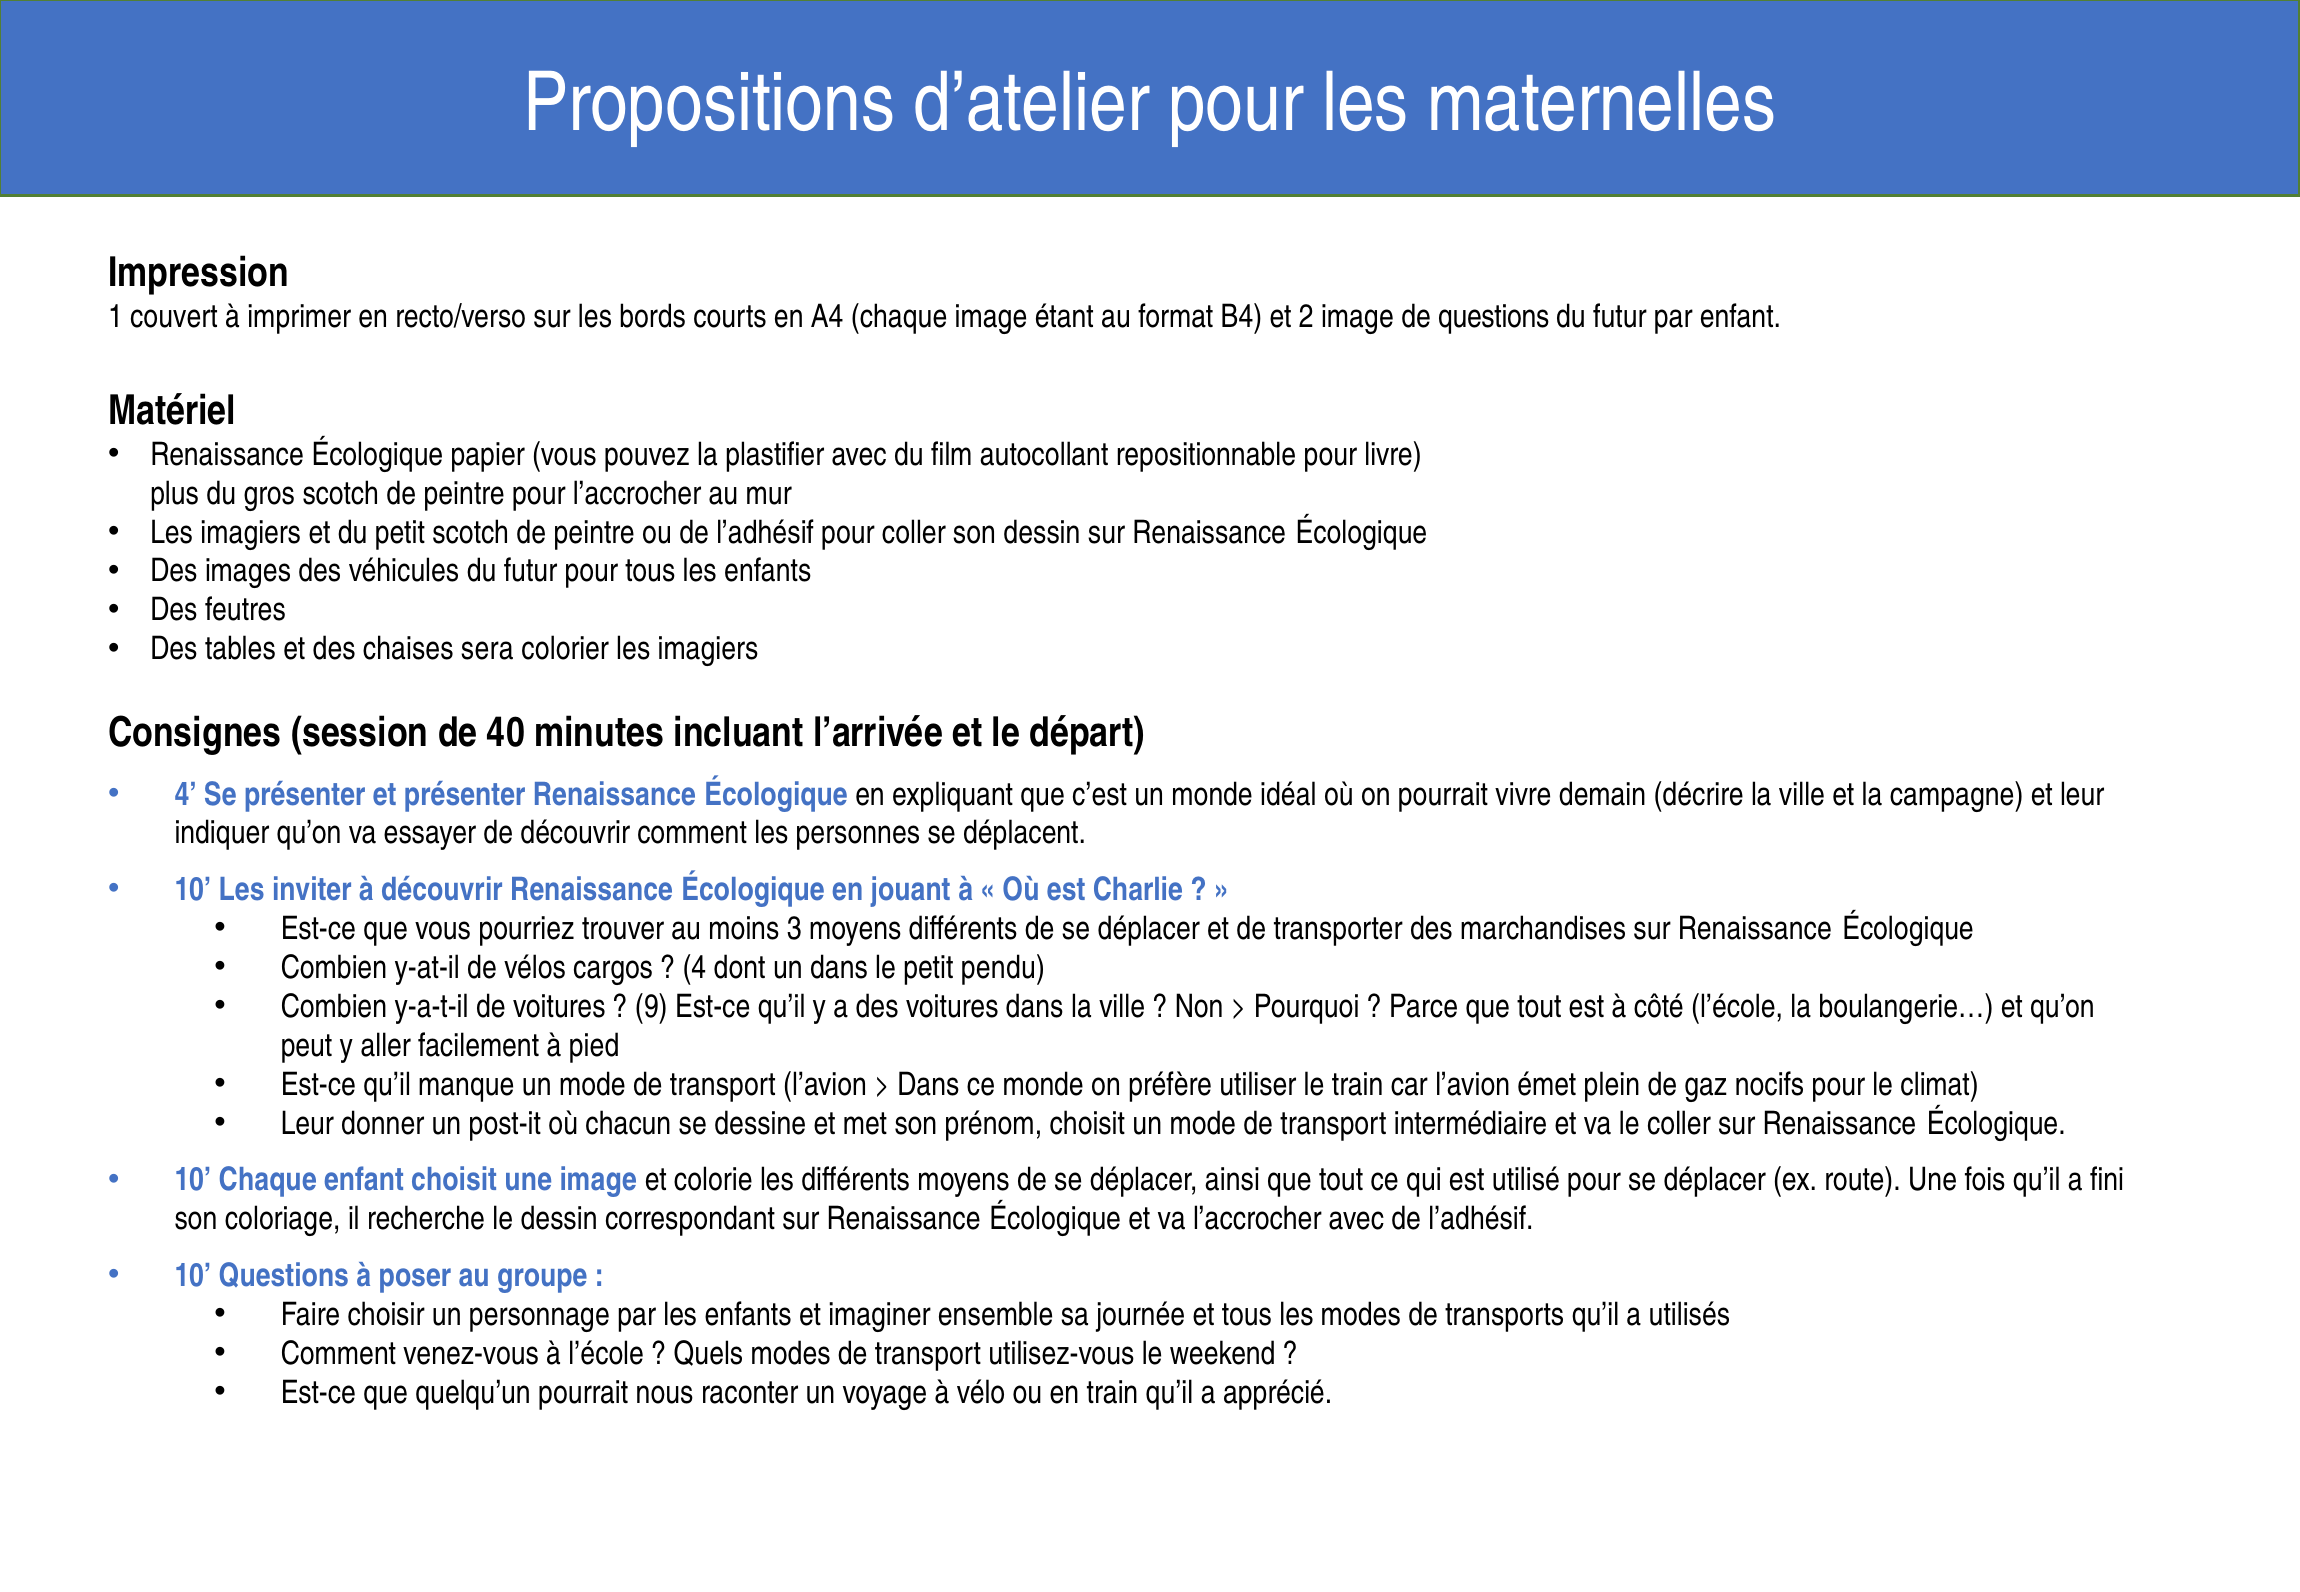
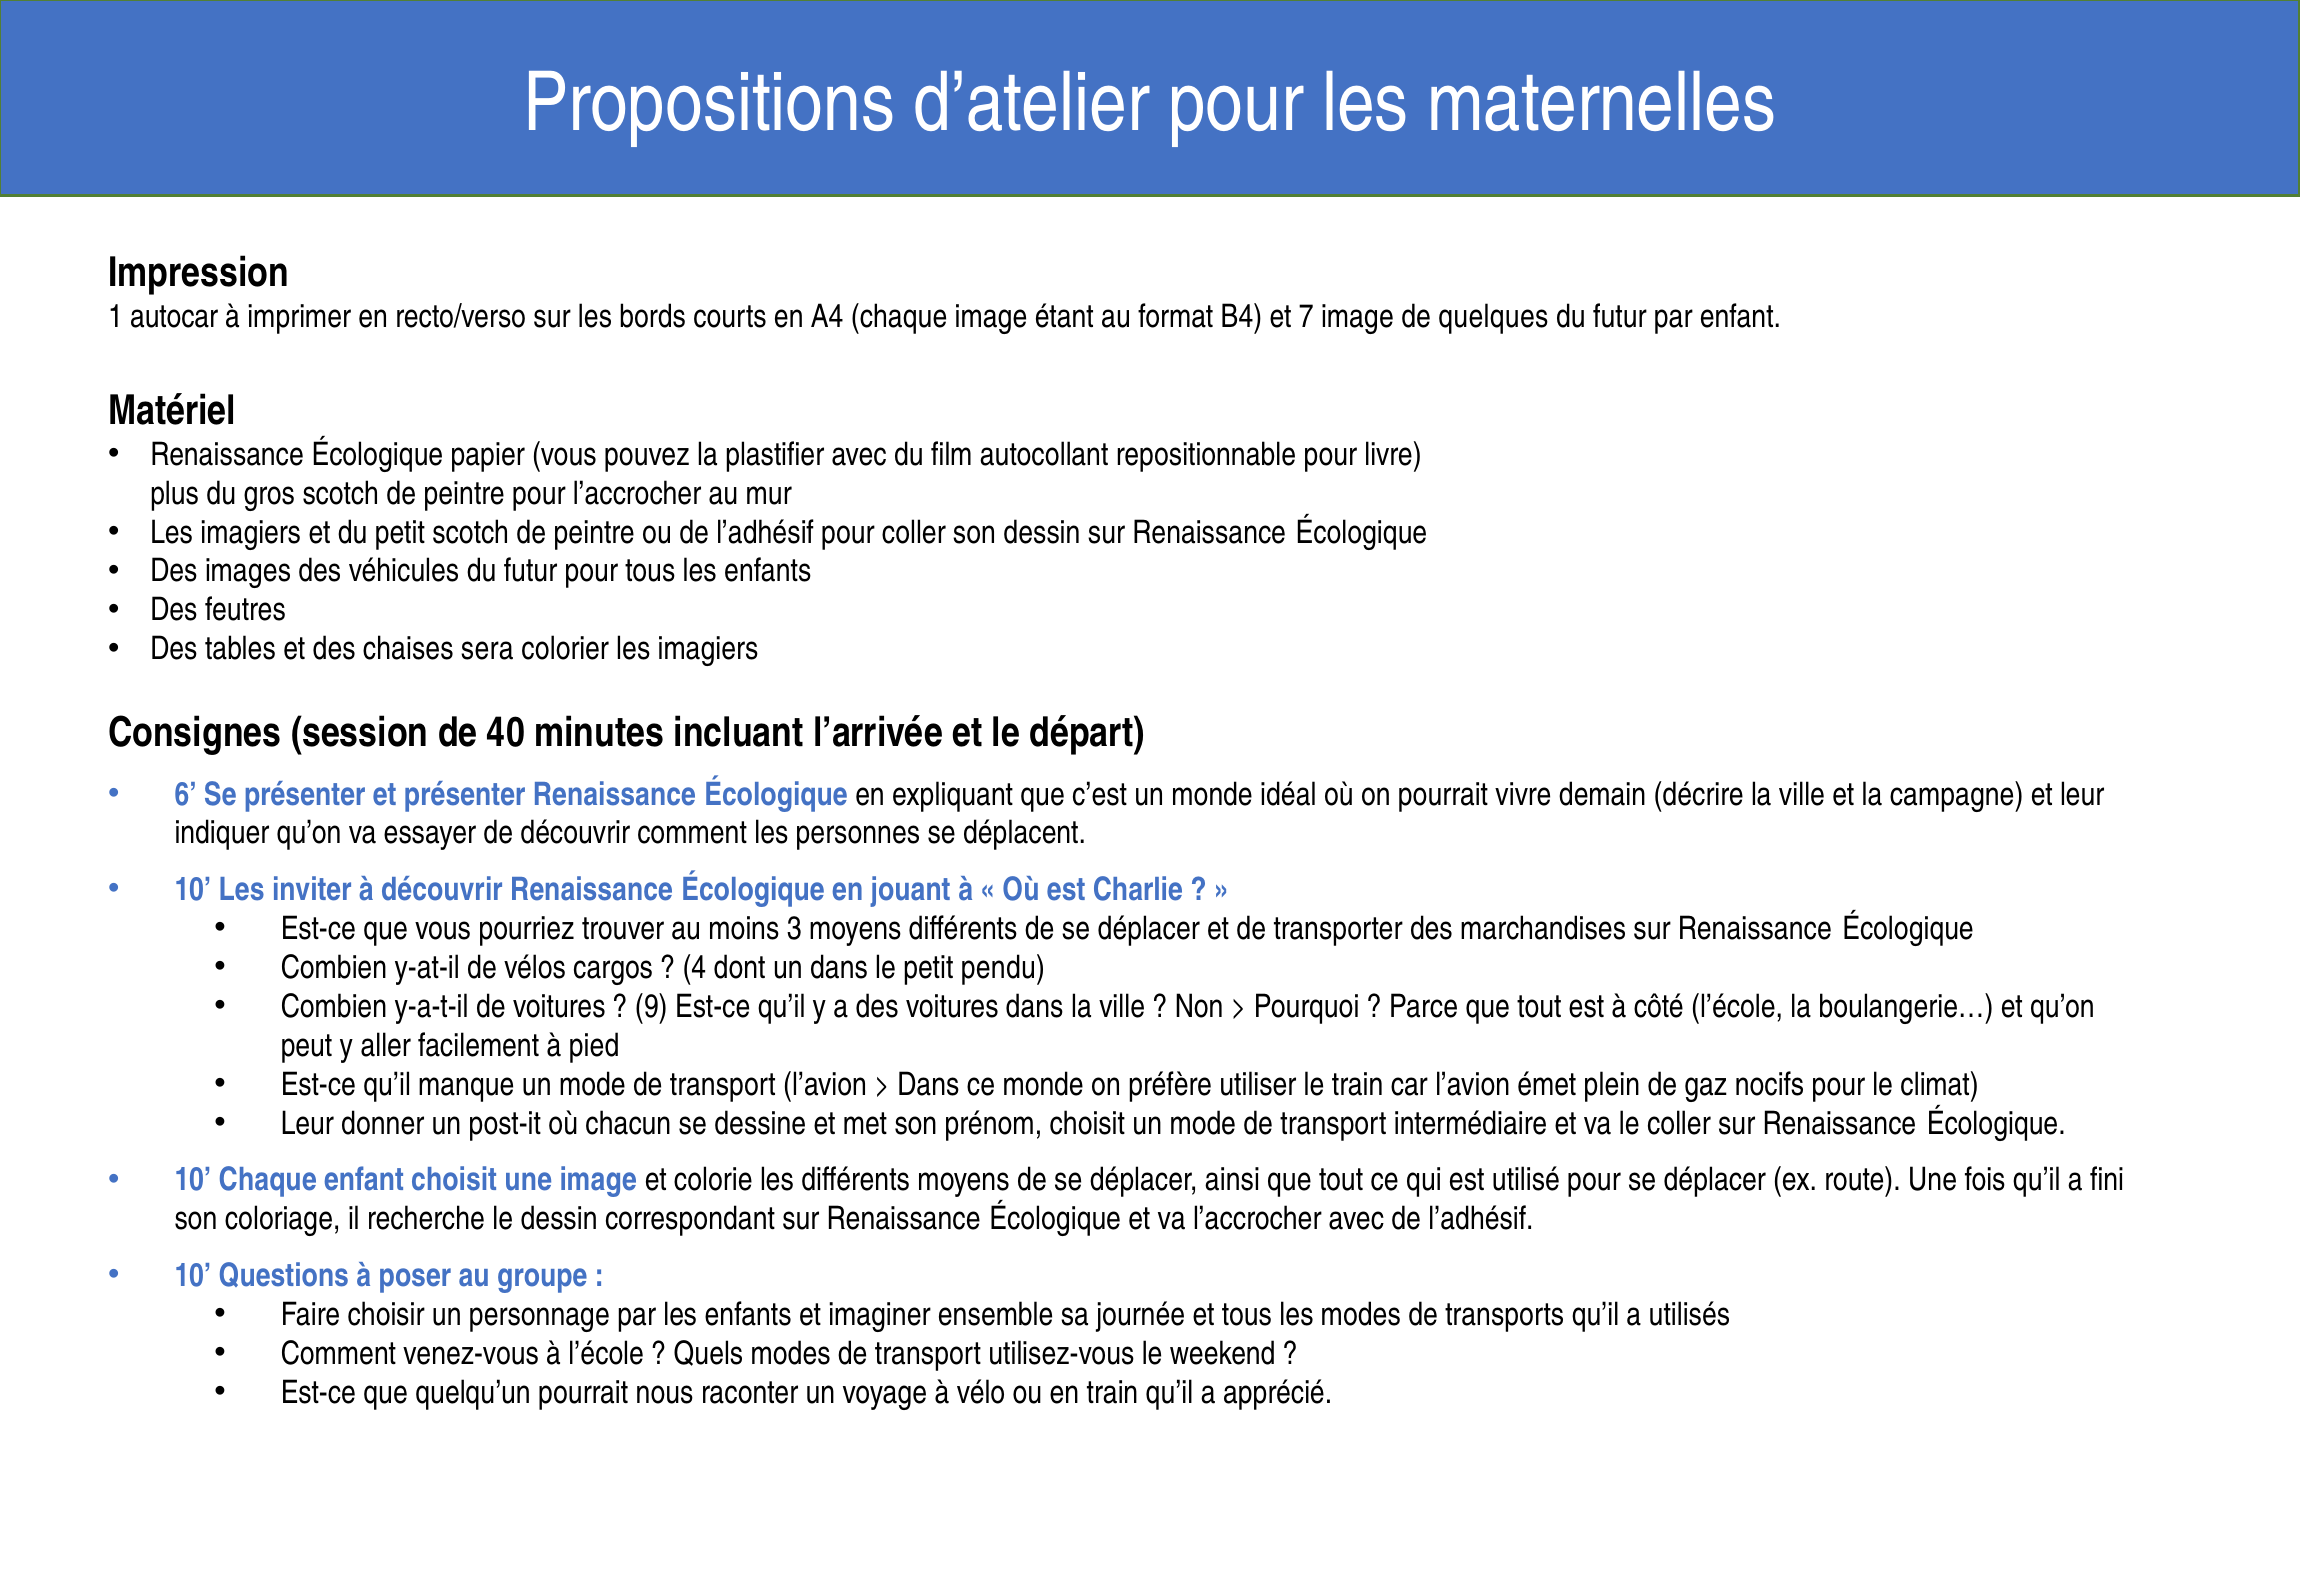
couvert: couvert -> autocar (174, 316)
2: 2 -> 7 (1306, 316)
de questions: questions -> quelques (1493, 316)
4: 4 -> 6 (186, 794)
